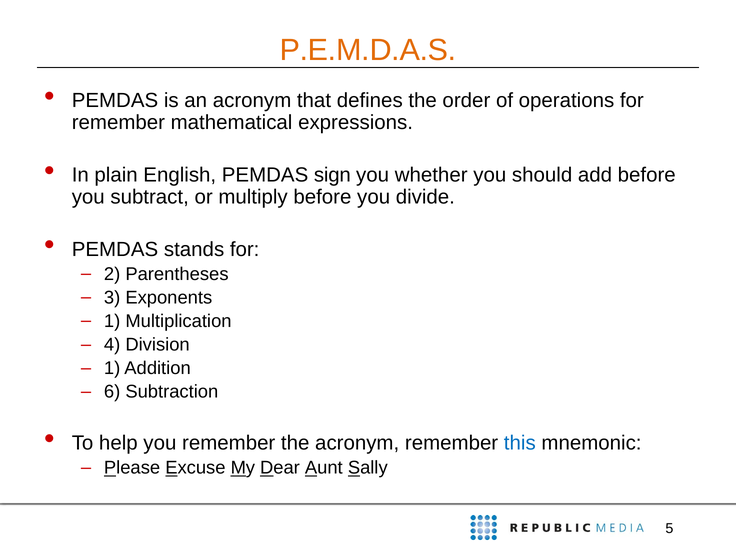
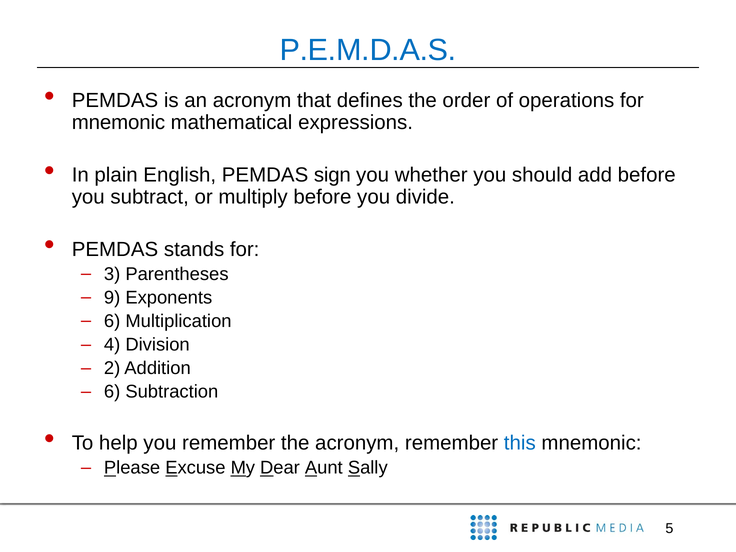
P.E.M.D.A.S colour: orange -> blue (368, 50)
remember: remember -> mnemonic (118, 123)
2: 2 -> 3 (112, 274)
3: 3 -> 9 (112, 298)
1: 1 -> 6 (112, 321)
1: 1 -> 2 (112, 368)
